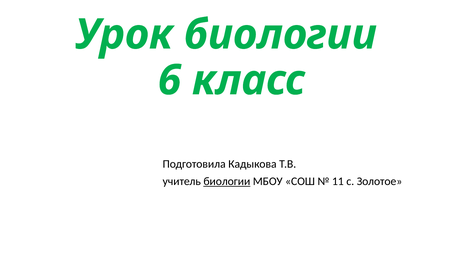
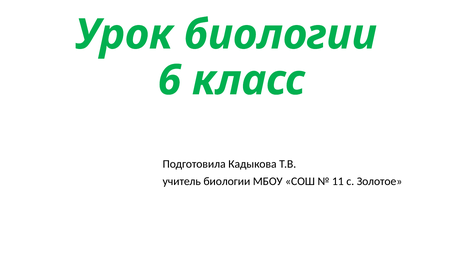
биологии underline: present -> none (227, 182)
